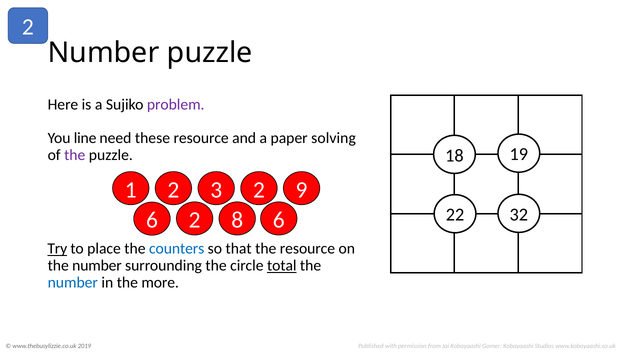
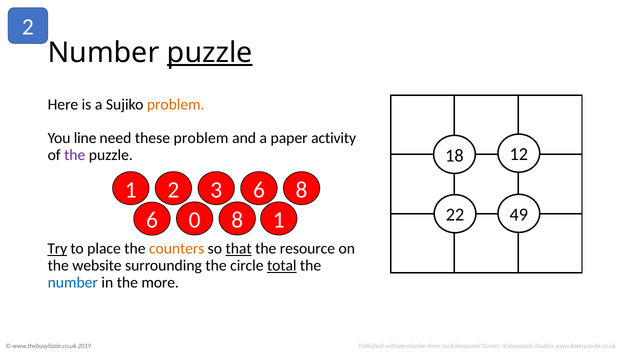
puzzle underline: none -> present (210, 53)
problem colour: purple -> orange (176, 104)
these resource: resource -> problem (201, 138)
solving: solving -> activity (334, 138)
19: 19 -> 12 (519, 154)
1 2: 2 -> 6 (259, 190)
2 9: 9 -> 8 (302, 190)
32: 32 -> 49 (519, 214)
6 2: 2 -> 0 (195, 220)
8 6: 6 -> 1 (279, 220)
counters colour: blue -> orange (177, 248)
that underline: none -> present (239, 248)
number: number -> website (97, 265)
